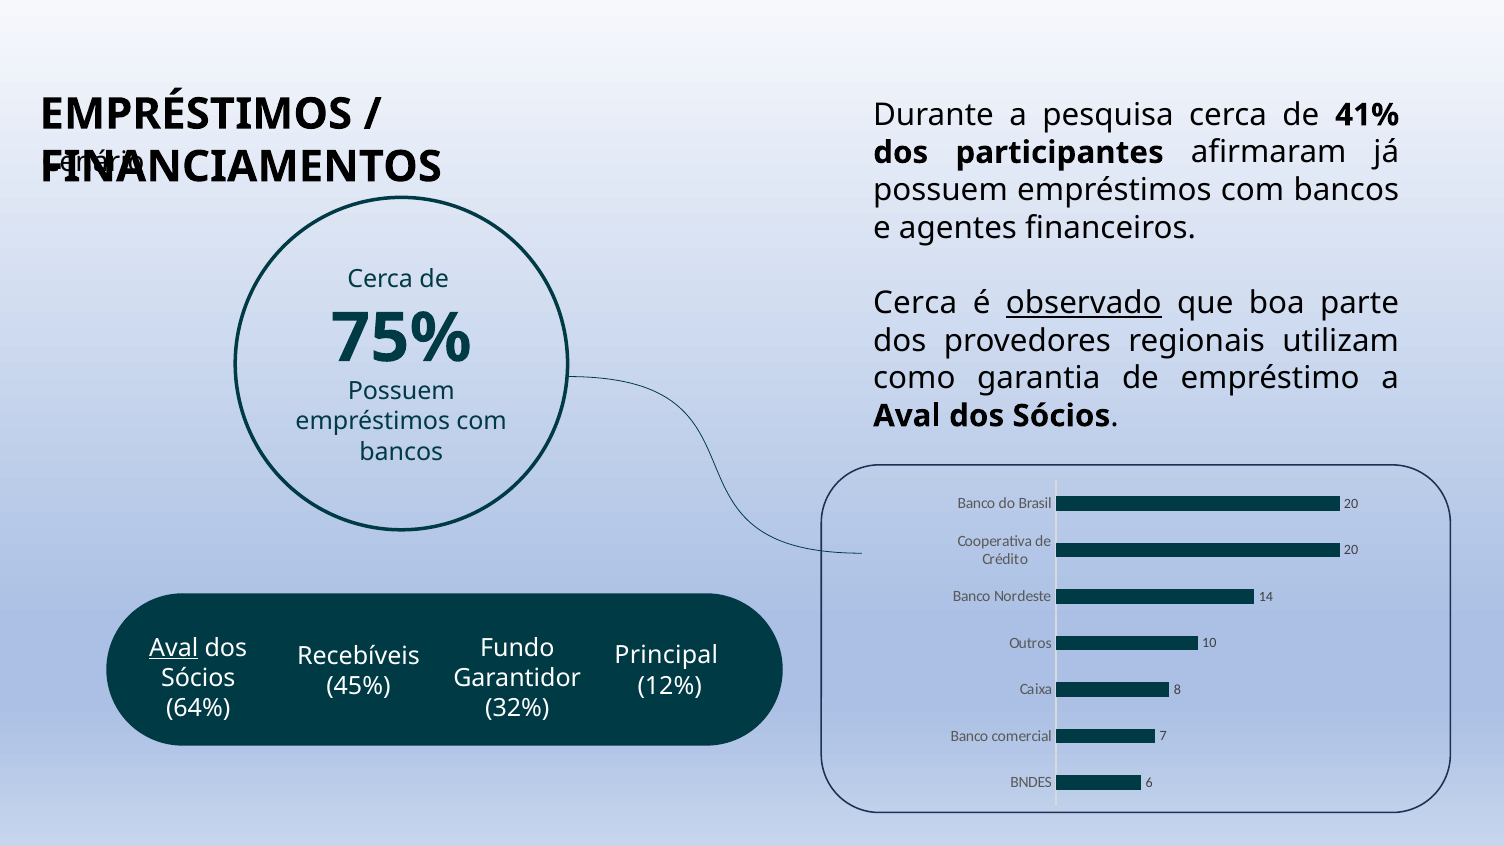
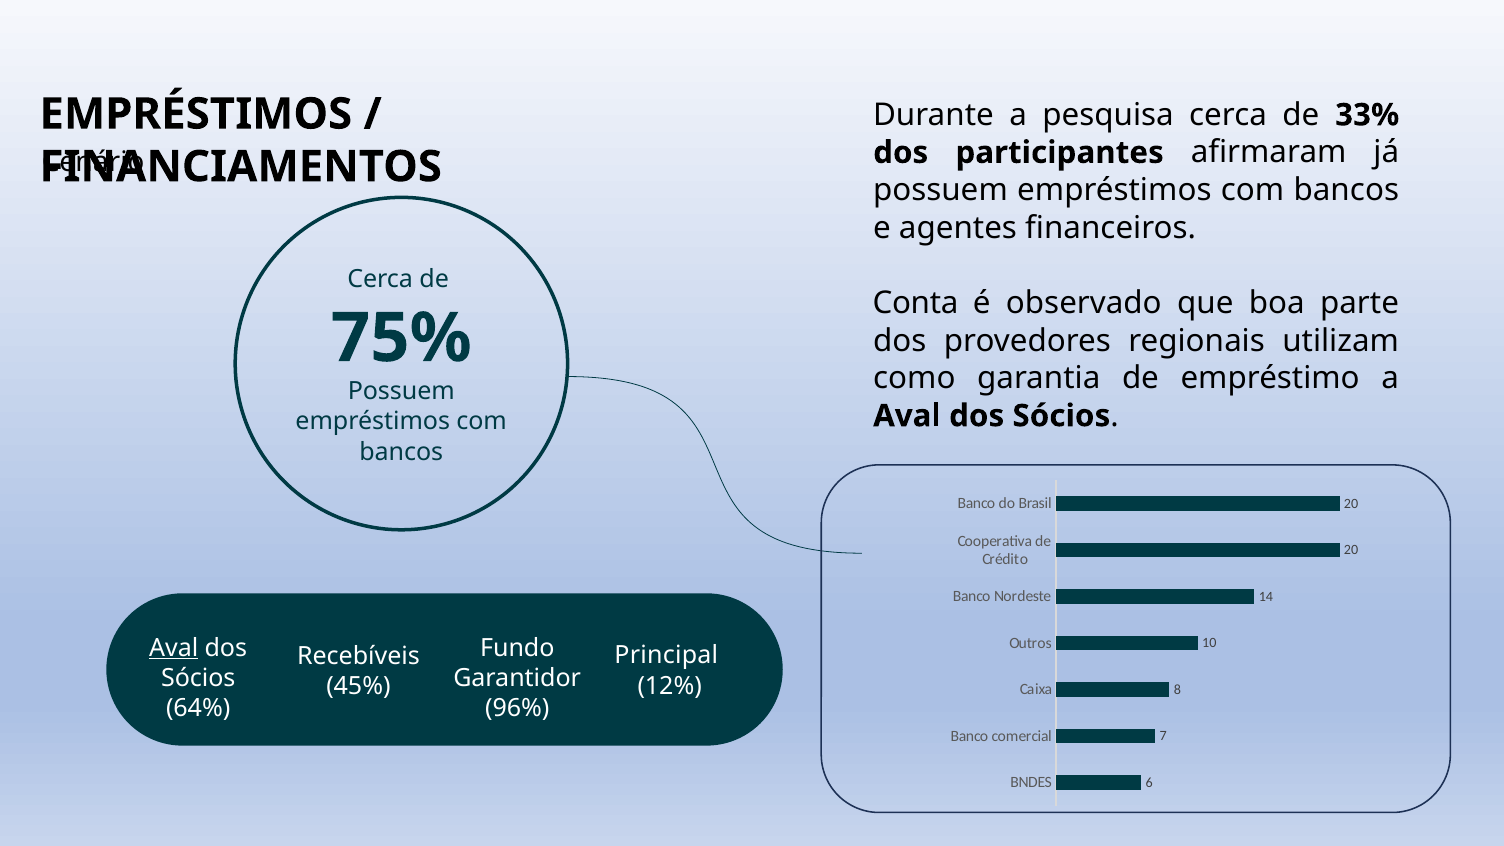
41%: 41% -> 33% (1367, 115)
Cerca: Cerca -> Conta (915, 303)
observado underline: present -> none (1084, 303)
32%: 32% -> 96% (517, 708)
